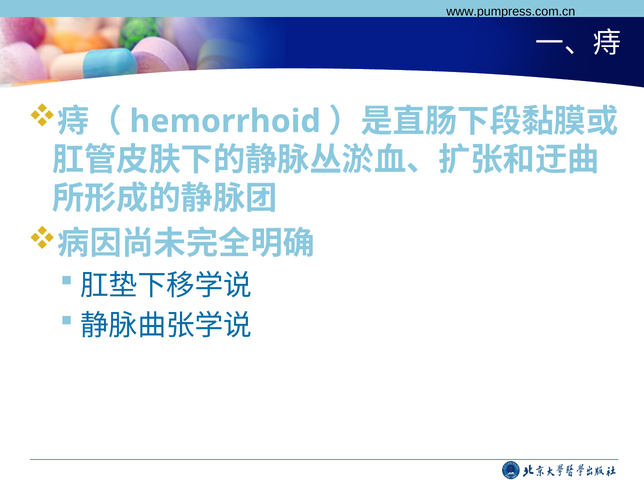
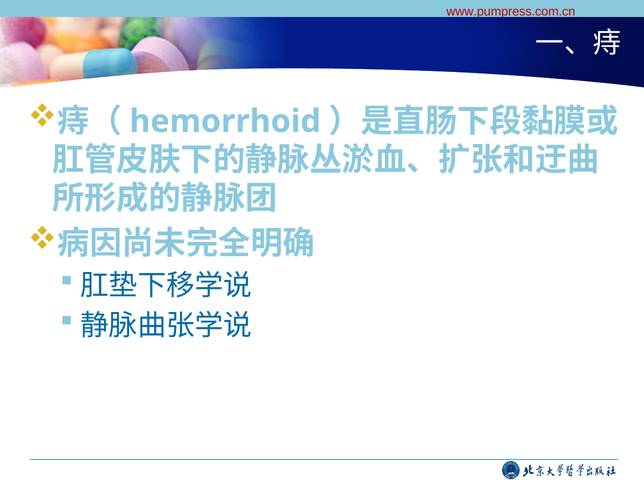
www.pumpress.com.cn colour: black -> red (511, 12)
